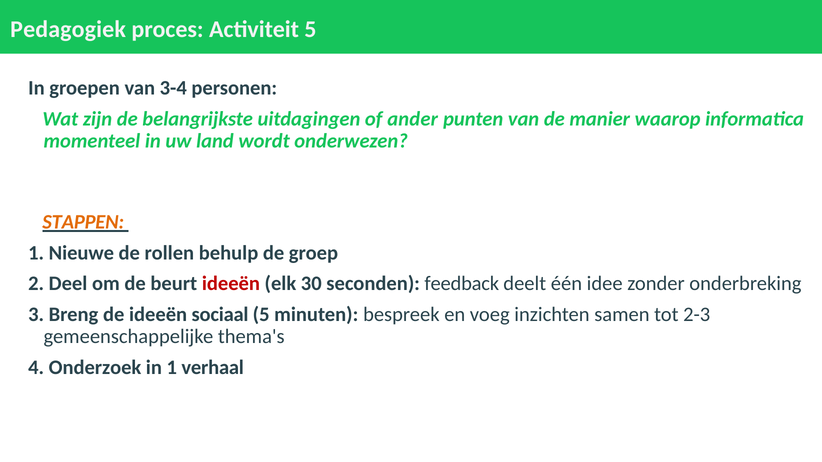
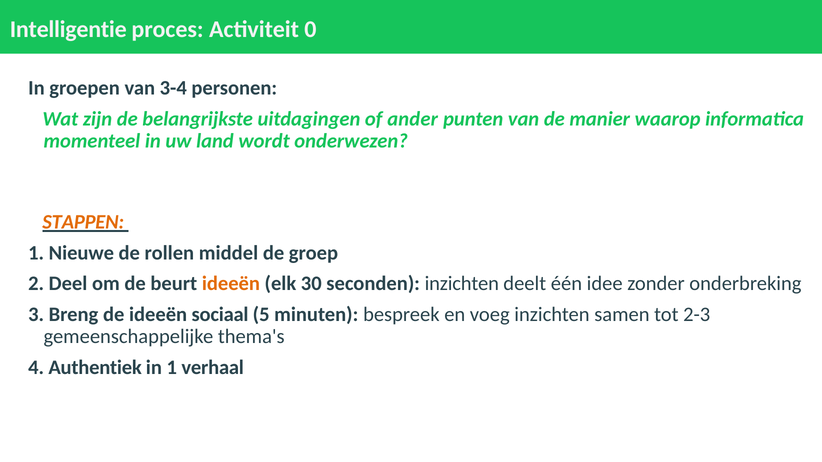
Pedagogiek: Pedagogiek -> Intelligentie (68, 29)
Activiteit 5: 5 -> 0 (310, 29)
behulp: behulp -> middel (229, 253)
ideeën colour: red -> orange (231, 284)
seconden feedback: feedback -> inzichten (462, 284)
Onderzoek: Onderzoek -> Authentiek (95, 368)
